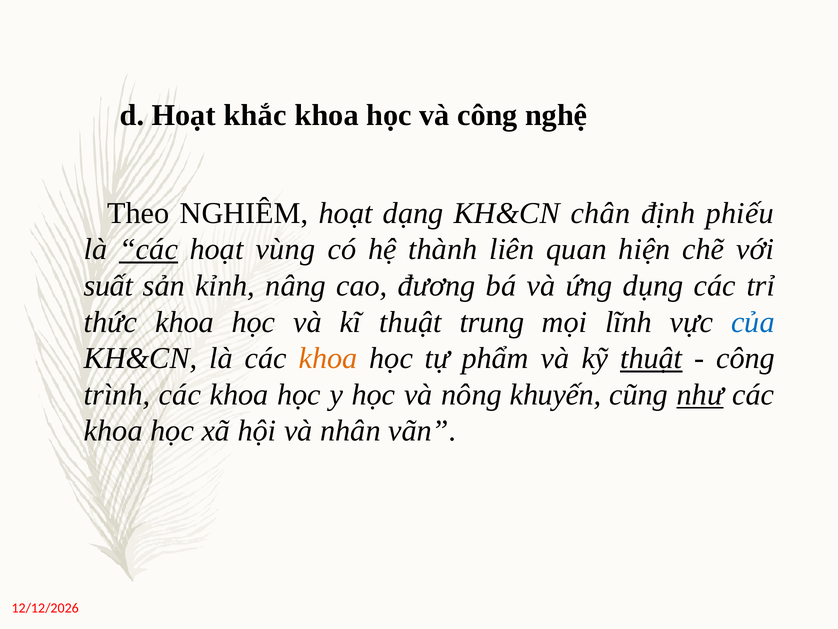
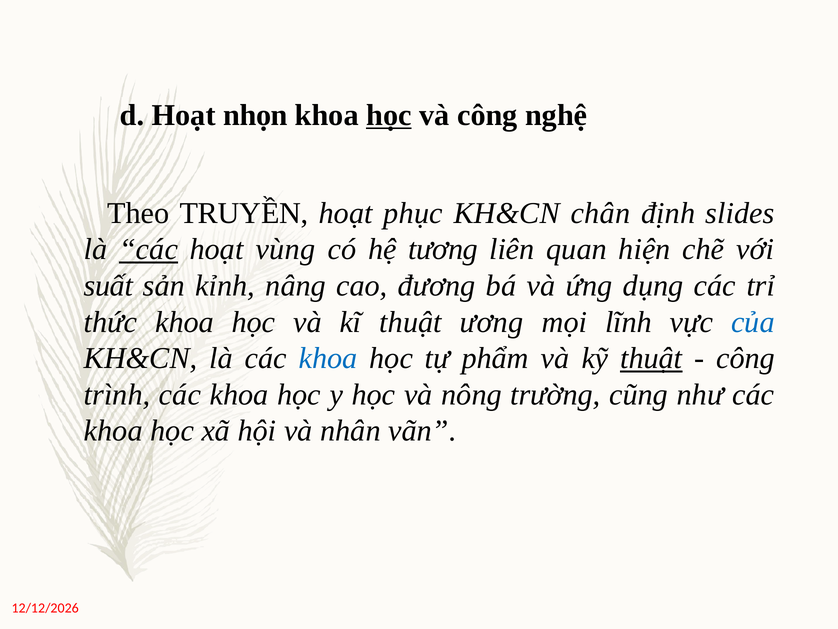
khắc: khắc -> nhọn (255, 115)
học underline: none -> present (389, 115)
NGHIÊM: NGHIÊM -> TRUYỀN (244, 213)
dạng: dạng -> phục (413, 213)
phiếu: phiếu -> slides (740, 213)
thành: thành -> tương (443, 249)
trung: trung -> ương (492, 322)
khoa colour: orange -> blue (328, 358)
khuyến: khuyến -> trường (555, 394)
như underline: present -> none (700, 394)
